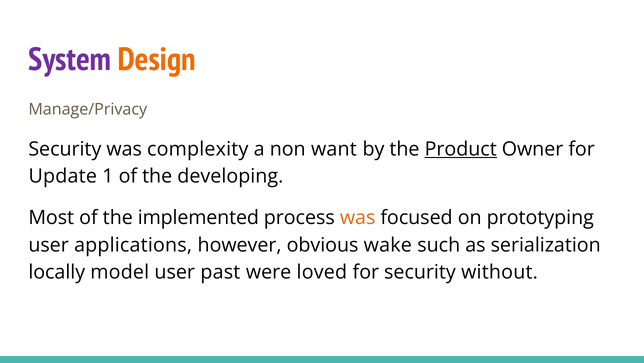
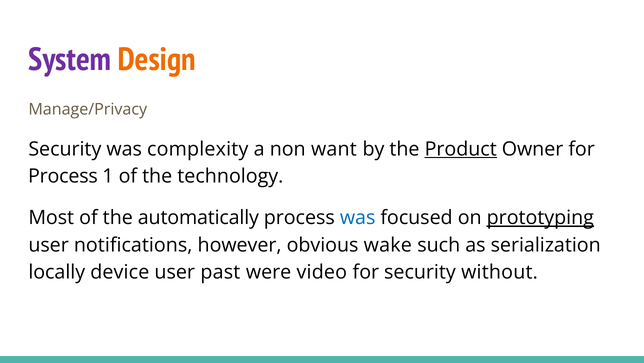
Update: Update -> Process (63, 176)
developing: developing -> technology (230, 176)
implemented: implemented -> automatically (198, 217)
was colour: orange -> blue (358, 217)
prototyping underline: none -> present (540, 217)
applications: applications -> notifications (133, 245)
model: model -> device (120, 272)
loved: loved -> video (322, 272)
